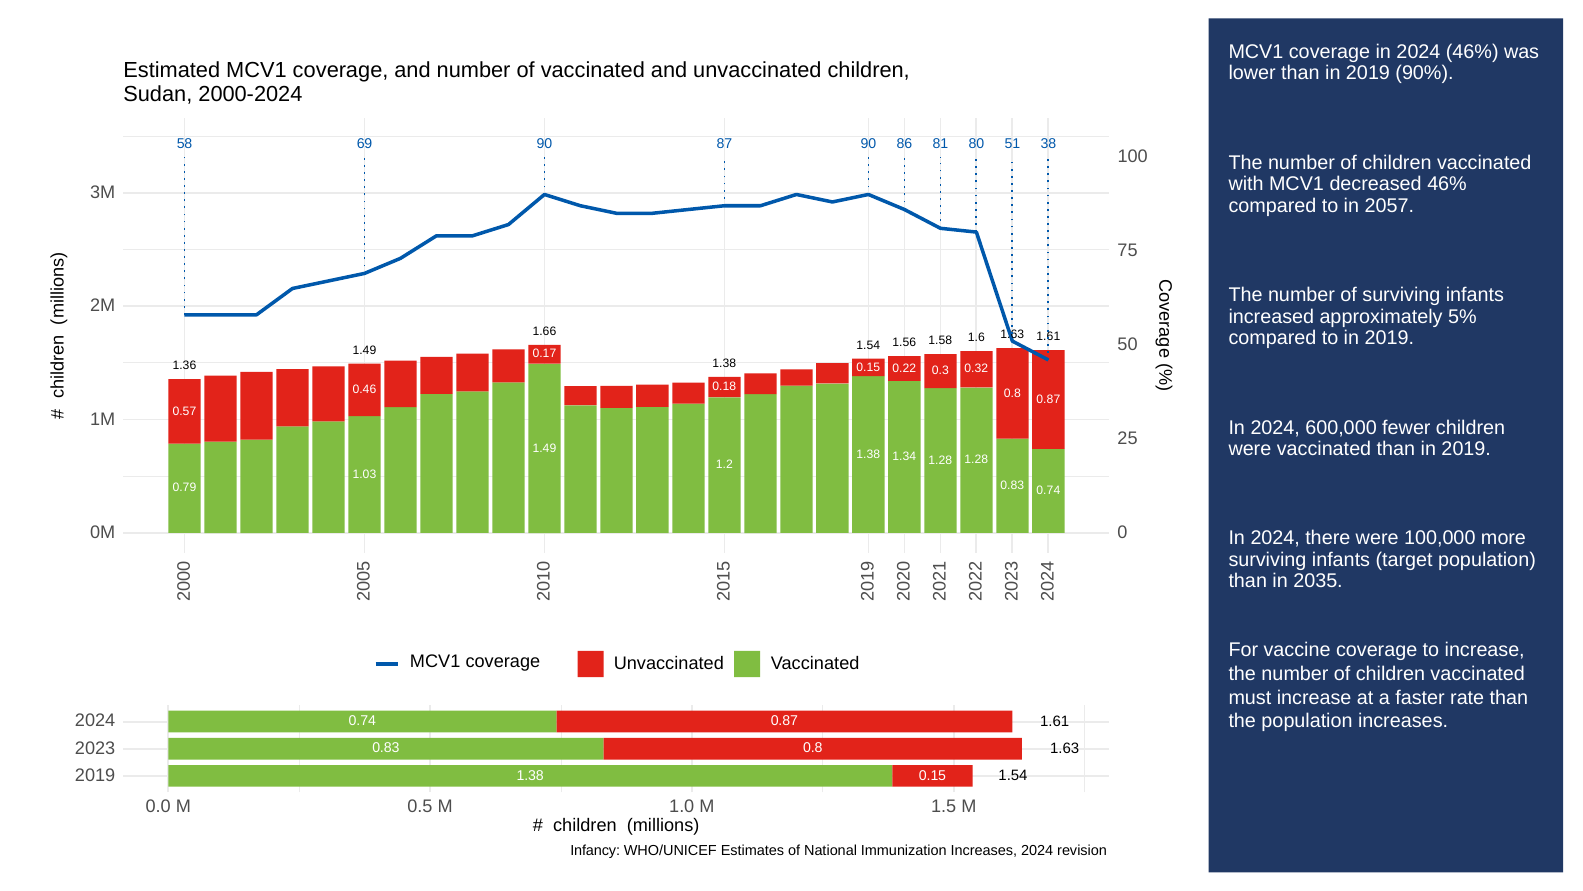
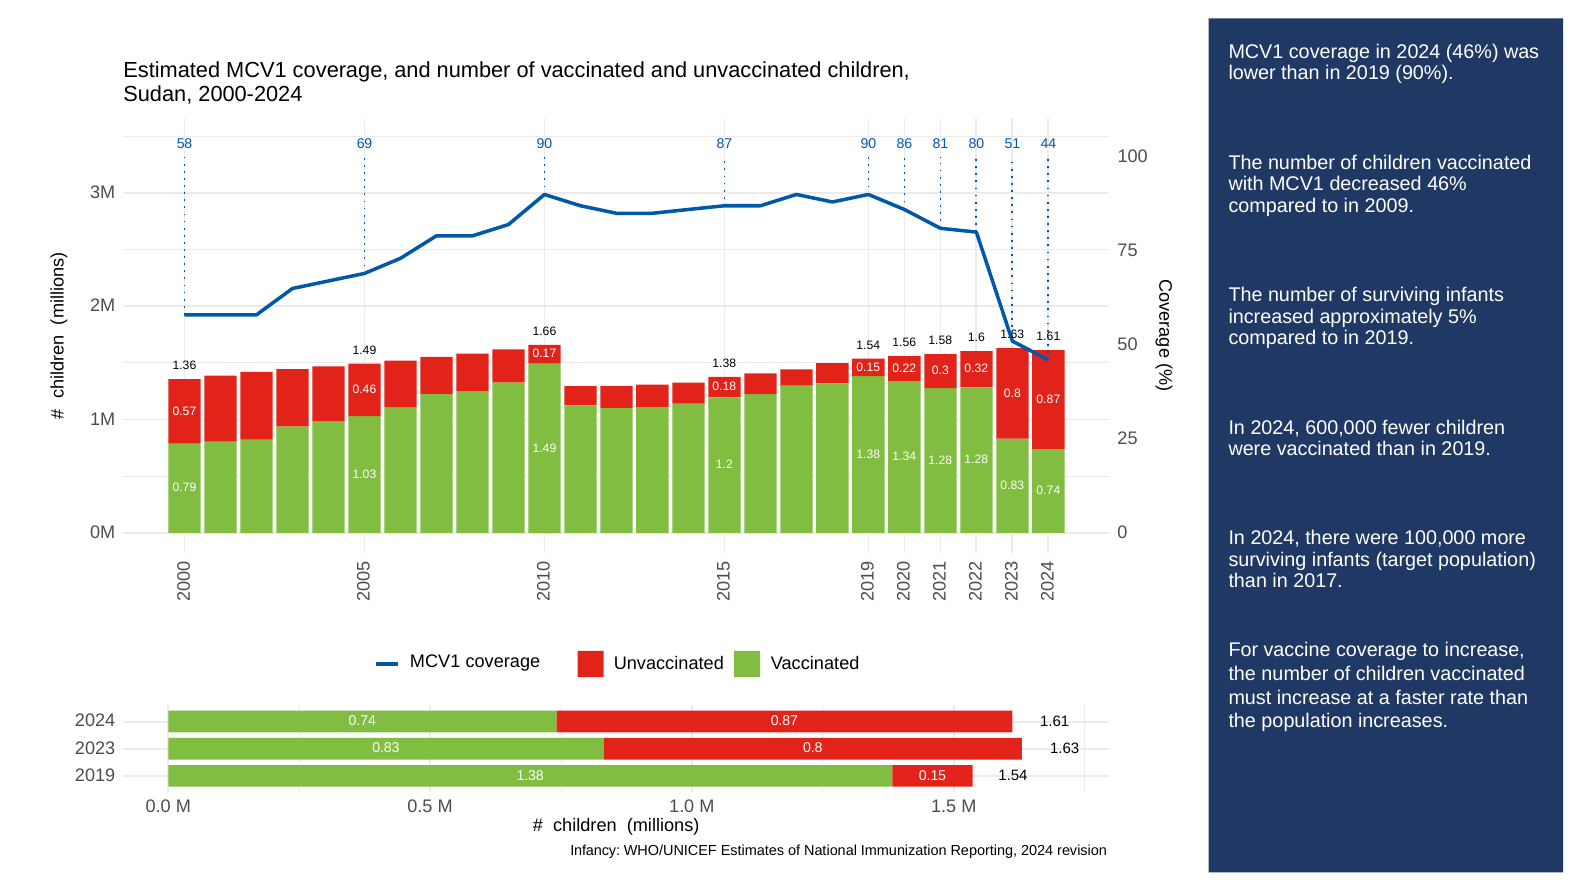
38: 38 -> 44 (1049, 144)
2057: 2057 -> 2009 (1389, 206)
2035: 2035 -> 2017 (1318, 581)
Immunization Increases: Increases -> Reporting (984, 850)
